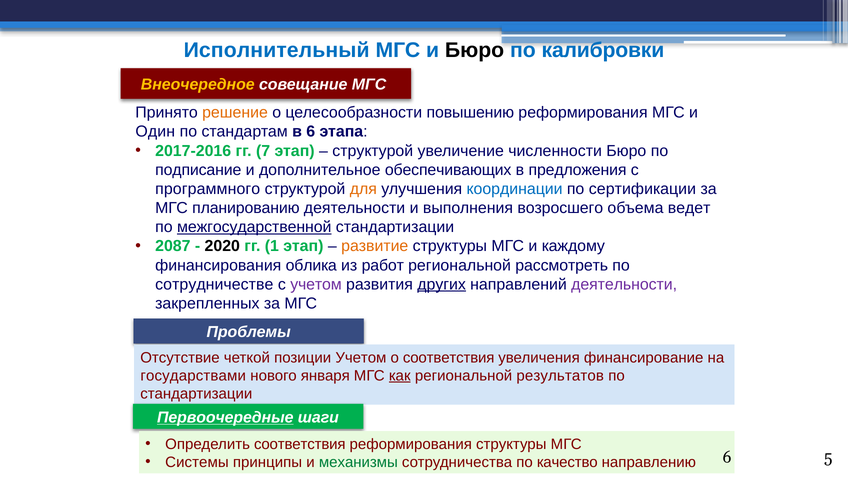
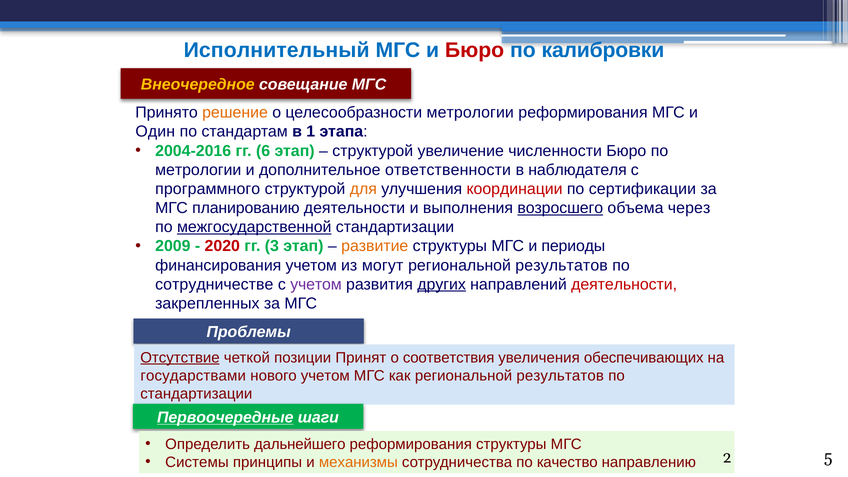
Бюро colour: black -> red (475, 50)
целесообразности повышению: повышению -> метрологии (470, 113)
в 6: 6 -> 1 (311, 132)
2017-2016: 2017-2016 -> 2004-2016 (193, 151)
7: 7 -> 6 (263, 151)
подписание: подписание -> метрологии (198, 170)
обеспечивающих: обеспечивающих -> ответственности (448, 170)
предложения: предложения -> наблюдателя (578, 170)
координации colour: blue -> red (515, 189)
возросшего underline: none -> present (560, 208)
ведет: ведет -> через (689, 208)
2087: 2087 -> 2009 (173, 246)
2020 colour: black -> red (222, 246)
1: 1 -> 3 (272, 246)
каждому: каждому -> периоды (573, 246)
финансирования облика: облика -> учетом (311, 265)
работ: работ -> могут (383, 265)
рассмотреть: рассмотреть -> результатов (562, 265)
деятельности colour: purple -> red (624, 284)
Отсутствие underline: none -> present (180, 358)
позиции Учетом: Учетом -> Принят (361, 358)
финансирование: финансирование -> обеспечивающих (644, 358)
нового января: января -> учетом (325, 376)
как underline: present -> none (400, 376)
Определить соответствия: соответствия -> дальнейшего (300, 444)
механизмы colour: green -> orange (358, 462)
направлению 6: 6 -> 2 (727, 458)
